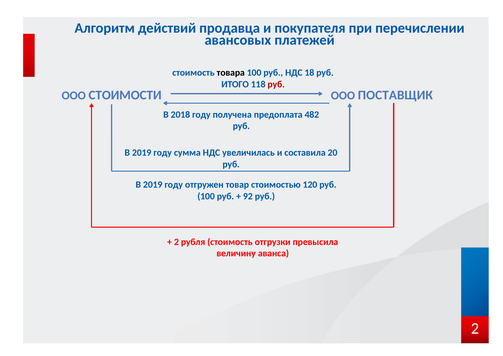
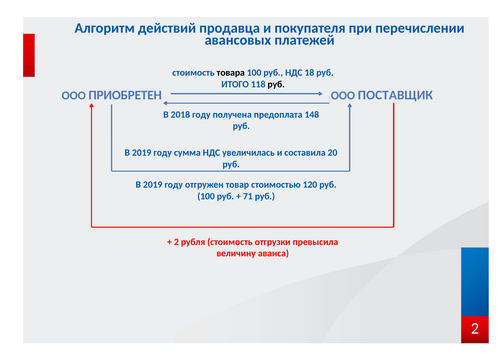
руб colour: red -> black (276, 84)
СТОИМОСТИ: СТОИМОСТИ -> ПРИОБРЕТЕН (125, 95)
482: 482 -> 148 (312, 115)
92: 92 -> 71 (248, 196)
